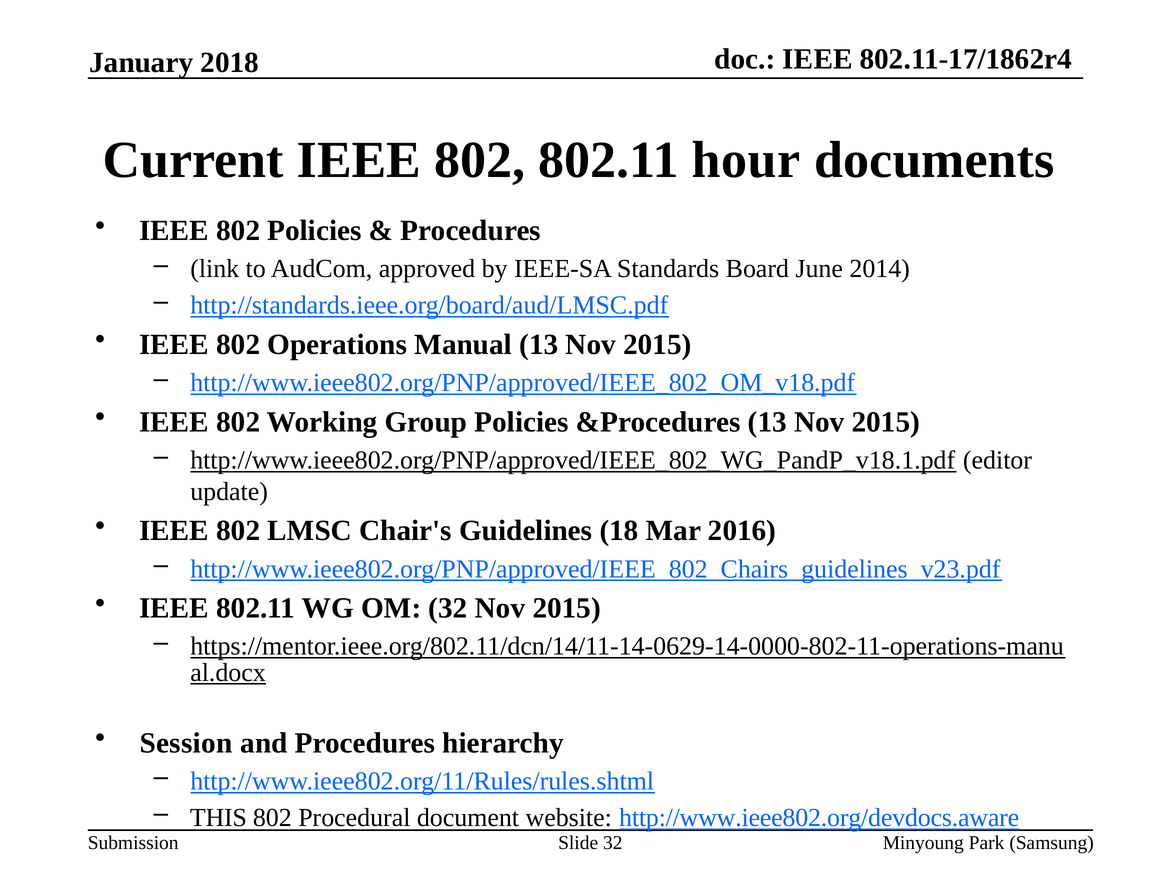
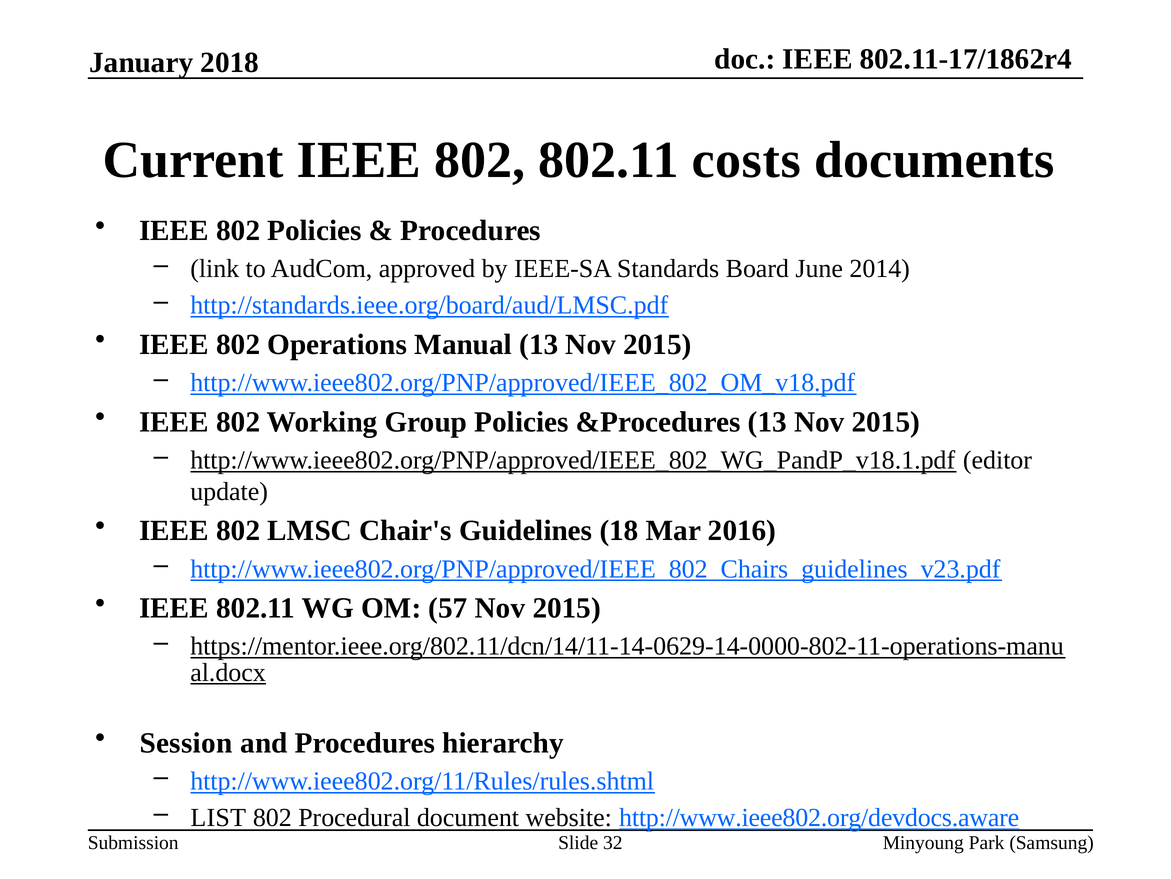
hour: hour -> costs (746, 160)
OM 32: 32 -> 57 (448, 608)
THIS: THIS -> LIST (218, 817)
